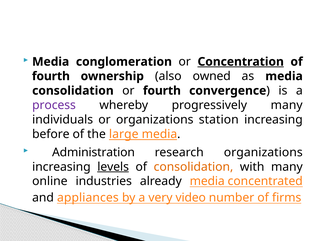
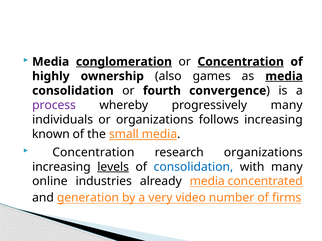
conglomeration underline: none -> present (124, 62)
fourth: fourth -> highly (51, 76)
owned: owned -> games (212, 76)
media underline: none -> present (284, 76)
station: station -> follows (219, 120)
before: before -> known (51, 134)
large: large -> small (124, 134)
Administration: Administration -> Concentration (93, 153)
consolidation colour: orange -> blue (193, 167)
appliances: appliances -> generation (88, 198)
